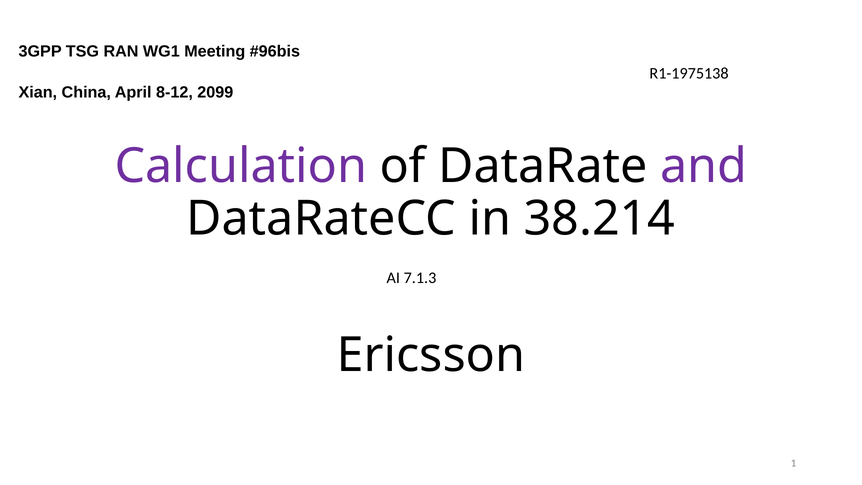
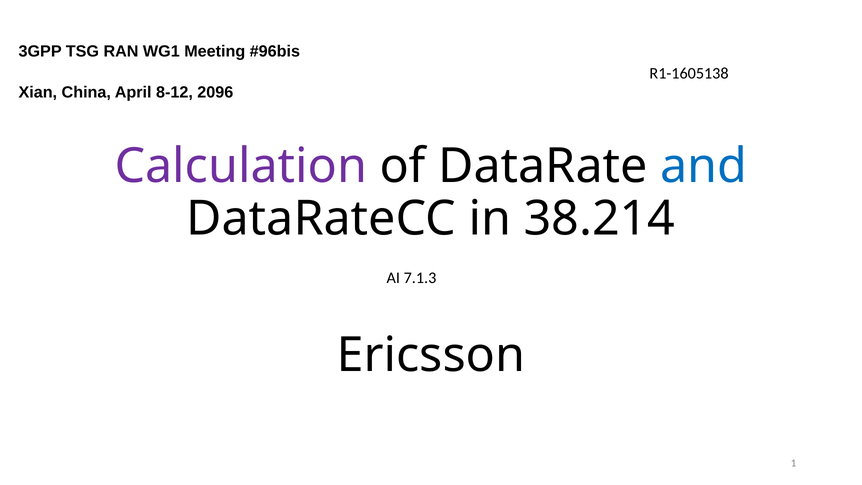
R1-1975138: R1-1975138 -> R1-1605138 (689, 73)
2099: 2099 -> 2096 (215, 93)
and colour: purple -> blue (704, 166)
